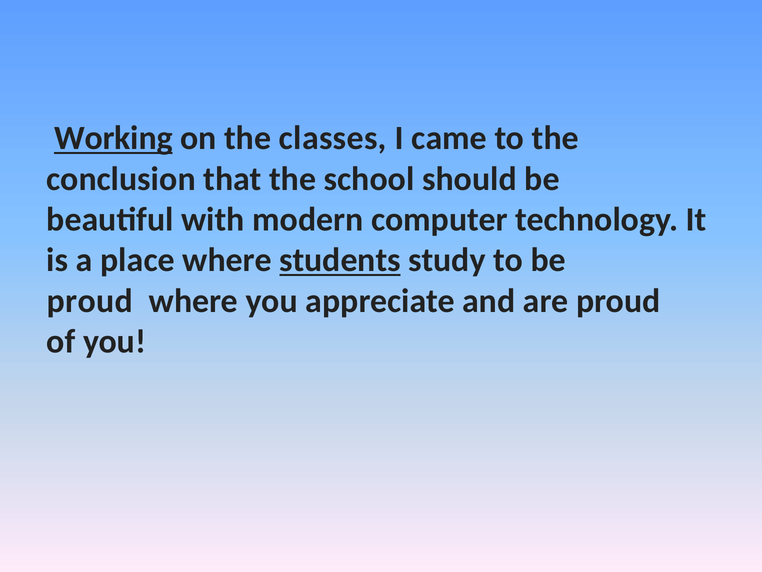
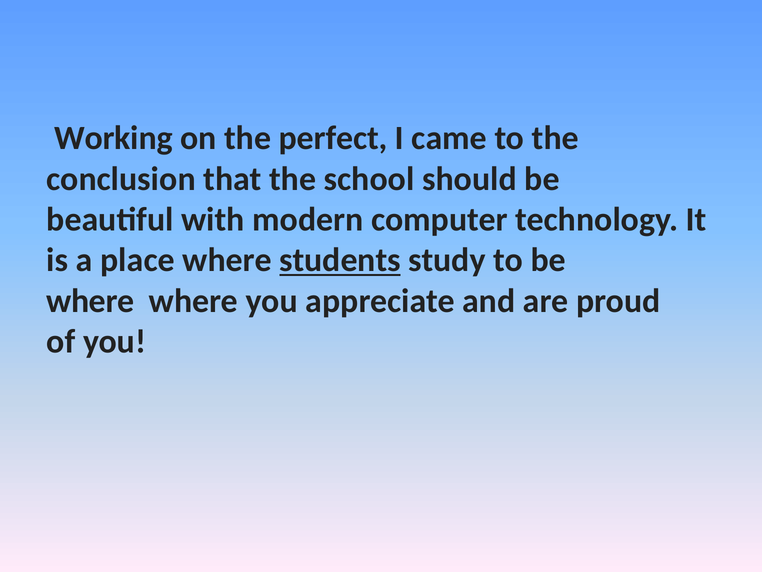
Working underline: present -> none (113, 138)
classes: classes -> perfect (333, 138)
proud: proud -> where (90, 301)
